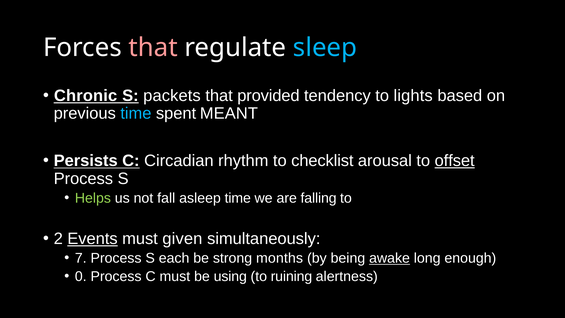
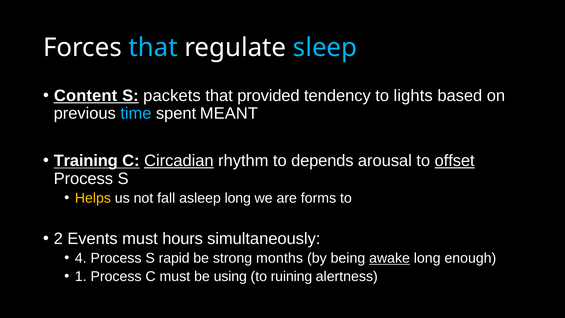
that colour: pink -> light blue (153, 47)
Chronic: Chronic -> Content (86, 96)
Persists: Persists -> Training (86, 161)
Circadian underline: none -> present (179, 161)
checklist: checklist -> depends (322, 161)
Helps colour: light green -> yellow (93, 198)
asleep time: time -> long (238, 198)
falling: falling -> forms (318, 198)
Events underline: present -> none (92, 239)
given: given -> hours (183, 239)
7: 7 -> 4 (81, 258)
each: each -> rapid (174, 258)
0: 0 -> 1 (81, 276)
